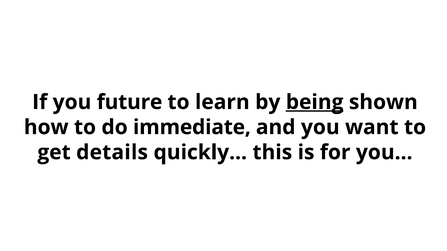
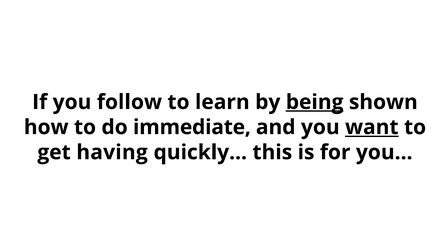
future: future -> follow (129, 102)
want underline: none -> present (372, 127)
details: details -> having (112, 153)
